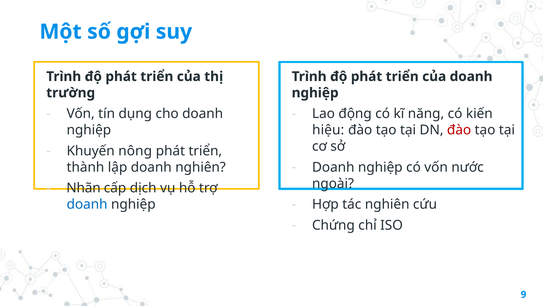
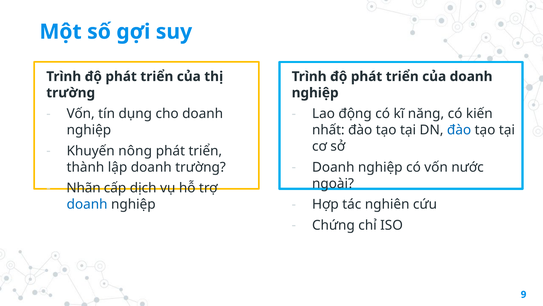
hiệu: hiệu -> nhất (328, 130)
đào colour: red -> blue (459, 130)
doanh nghiên: nghiên -> trường (201, 167)
